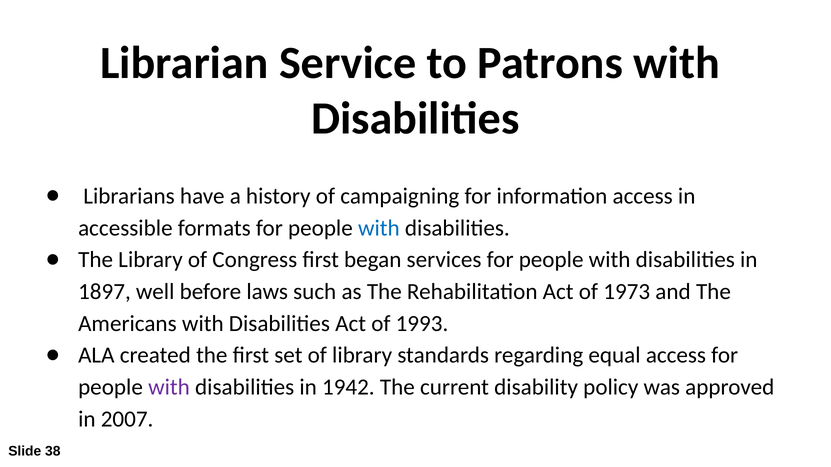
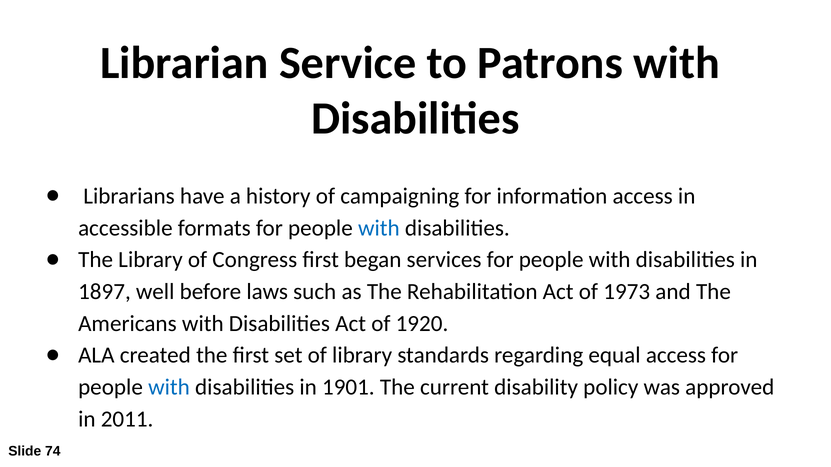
1993: 1993 -> 1920 (422, 324)
with colour: purple -> blue (169, 388)
1942: 1942 -> 1901 (348, 388)
2007: 2007 -> 2011 (127, 419)
38: 38 -> 74 (53, 451)
